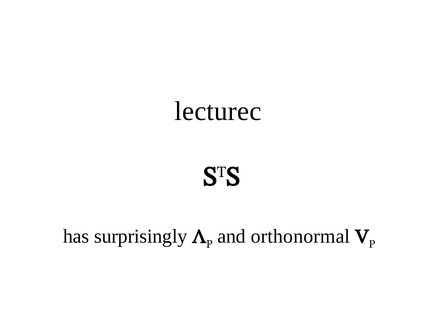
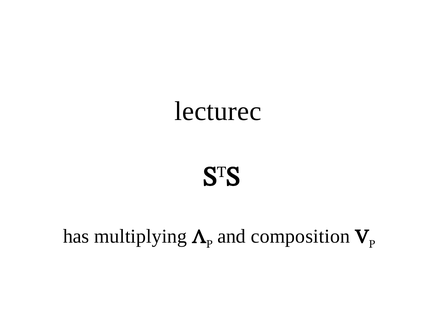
surprisingly: surprisingly -> multiplying (141, 236)
orthonormal: orthonormal -> composition (300, 236)
